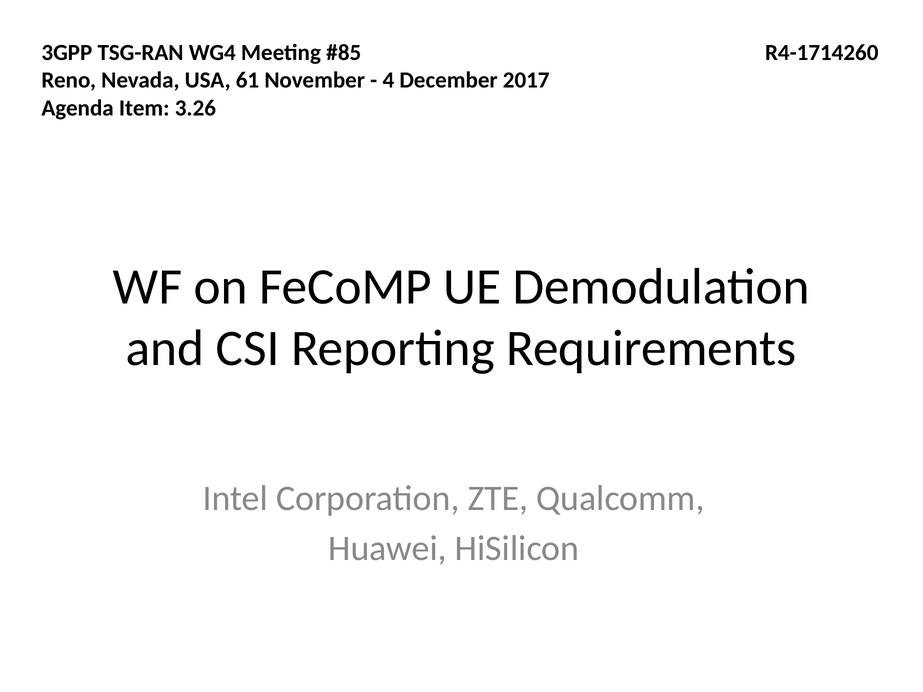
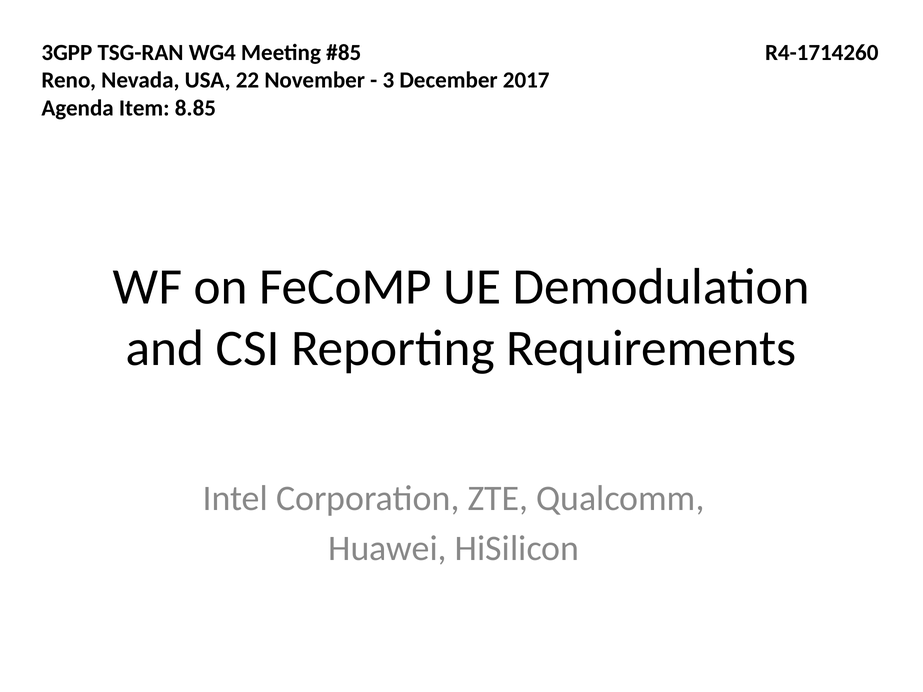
61: 61 -> 22 (247, 80)
4: 4 -> 3 (388, 80)
3.26: 3.26 -> 8.85 (195, 108)
